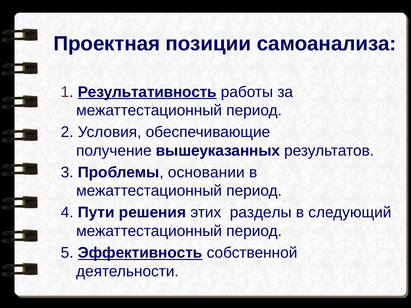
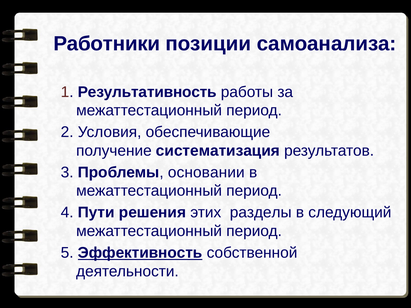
Проектная: Проектная -> Работники (107, 44)
Результативность underline: present -> none (147, 92)
вышеуказанных: вышеуказанных -> систематизация (218, 151)
